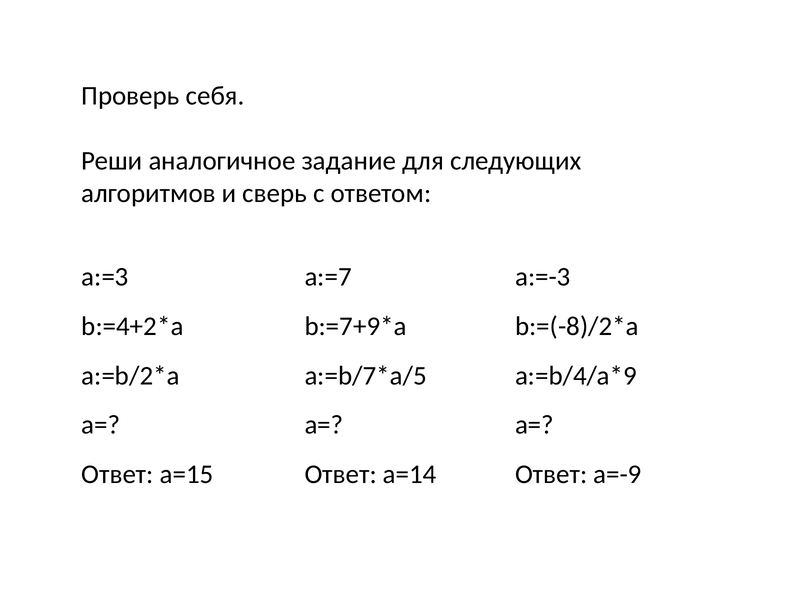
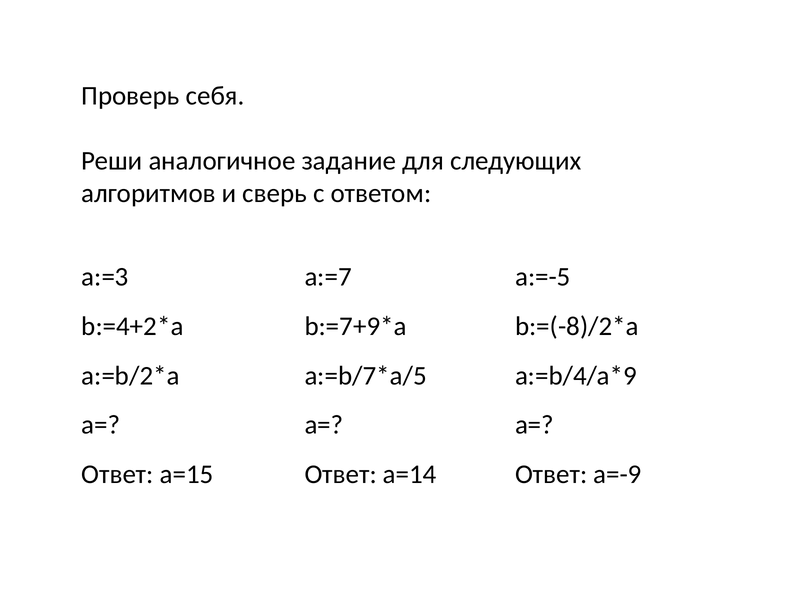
a:=-3: a:=-3 -> a:=-5 (543, 277)
